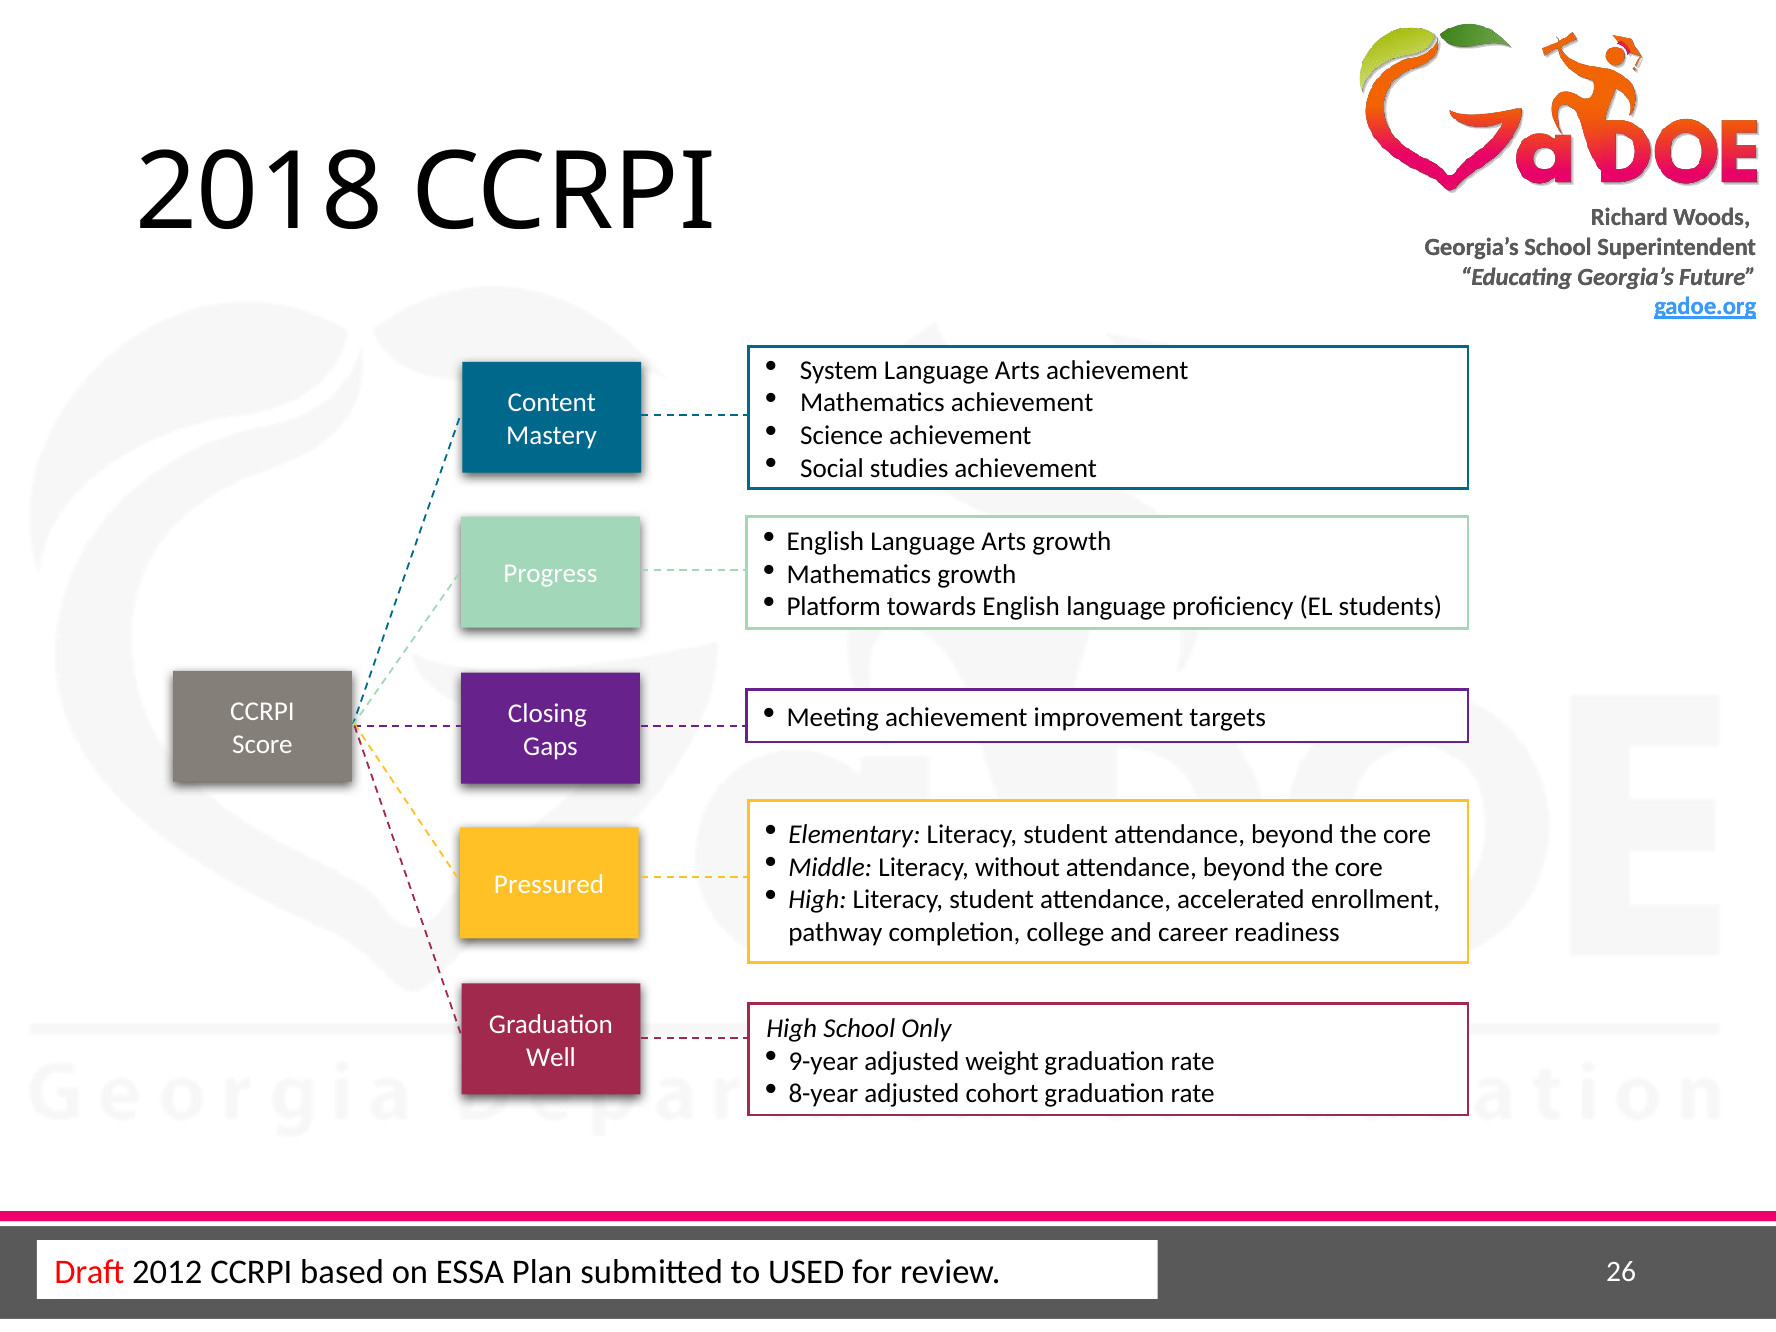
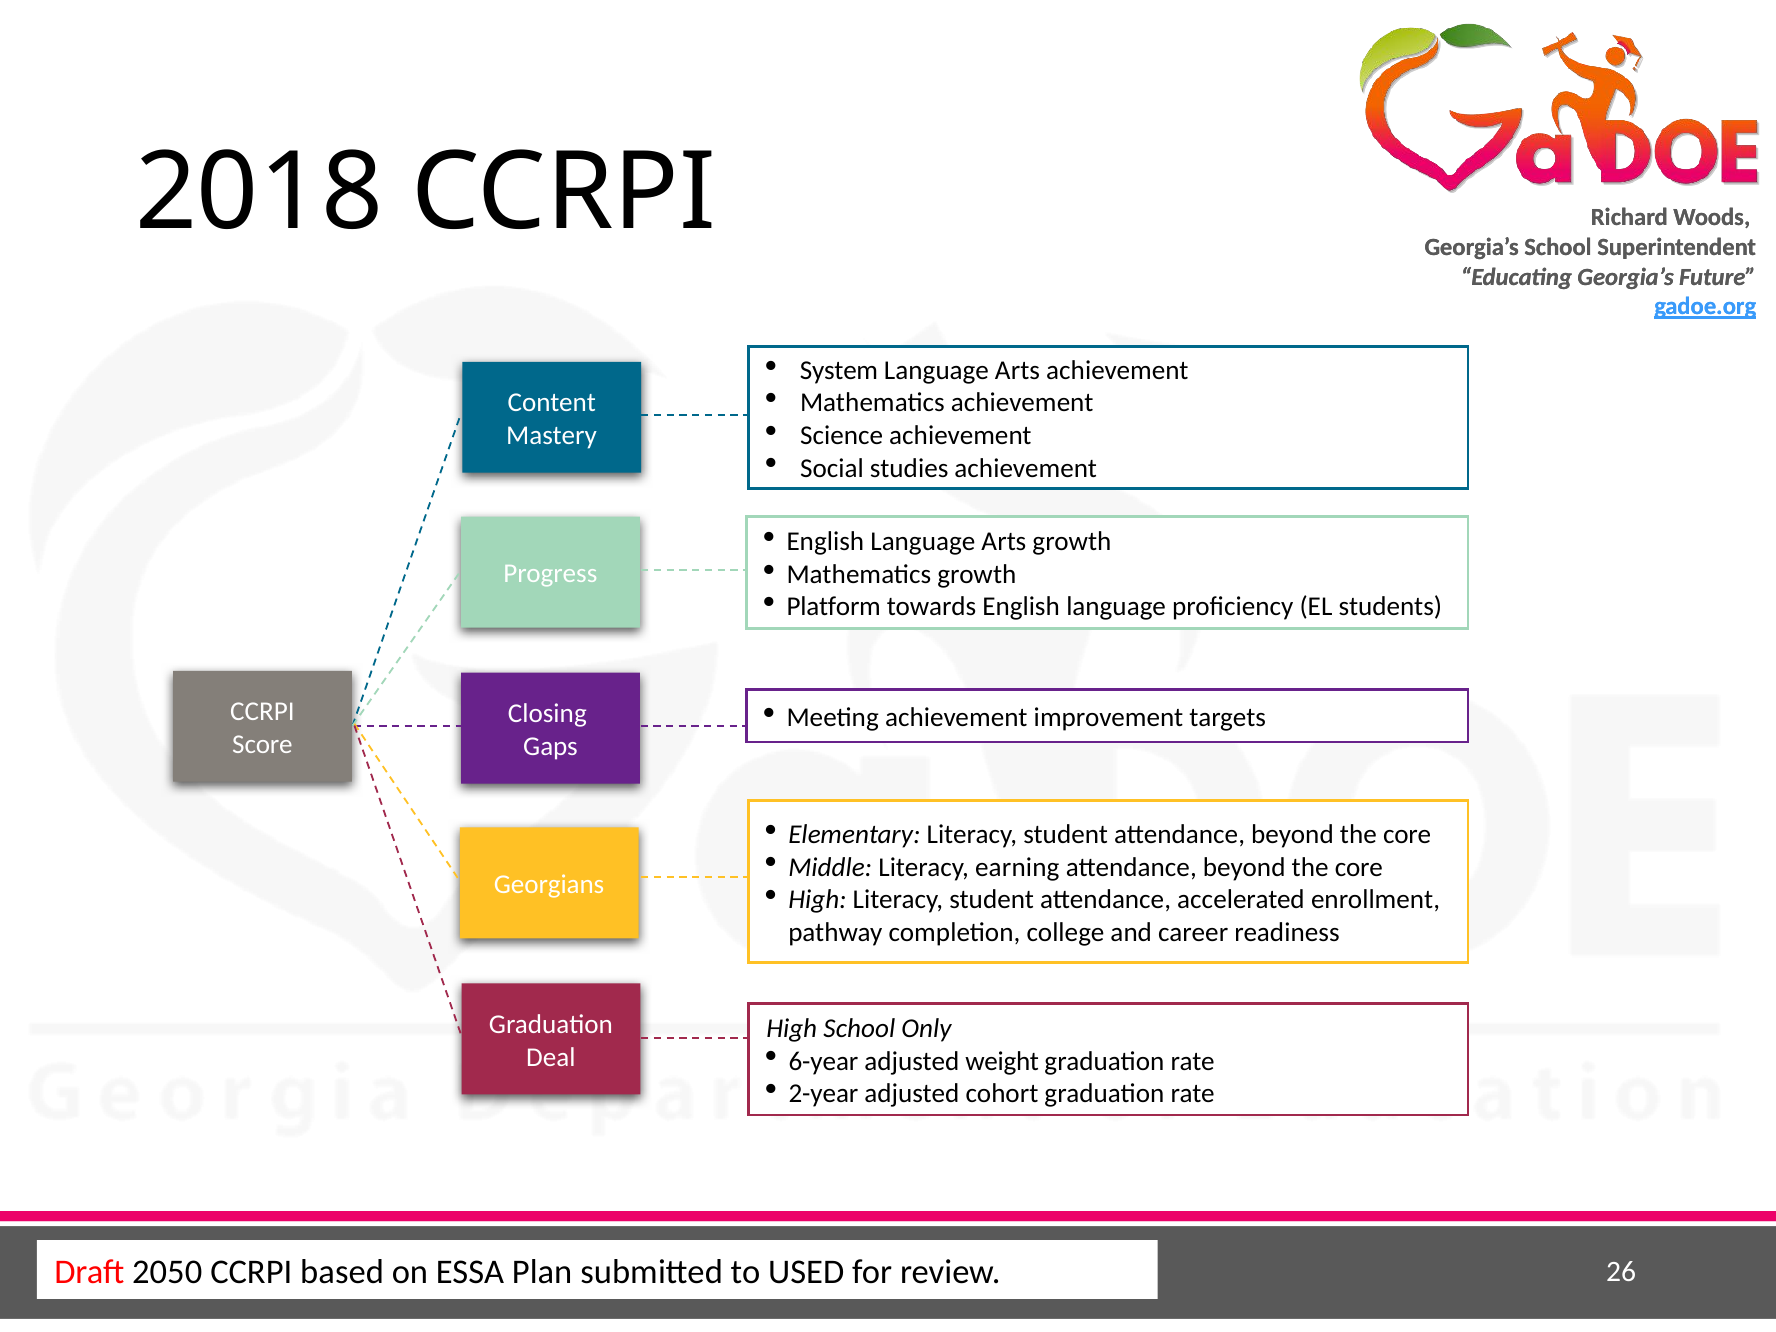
without: without -> earning (1017, 867)
Pressured: Pressured -> Georgians (549, 885)
Well: Well -> Deal (551, 1057)
9-year: 9-year -> 6-year (823, 1061)
8-year: 8-year -> 2-year (823, 1094)
2012: 2012 -> 2050 (167, 1272)
